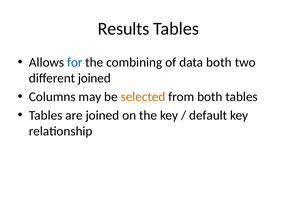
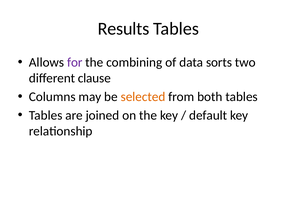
for colour: blue -> purple (75, 62)
data both: both -> sorts (219, 62)
different joined: joined -> clause (94, 78)
